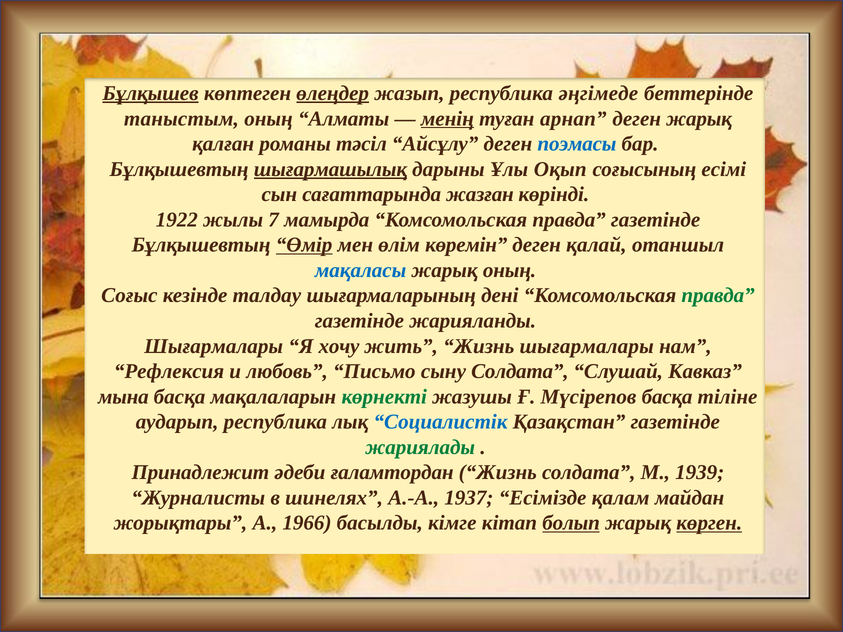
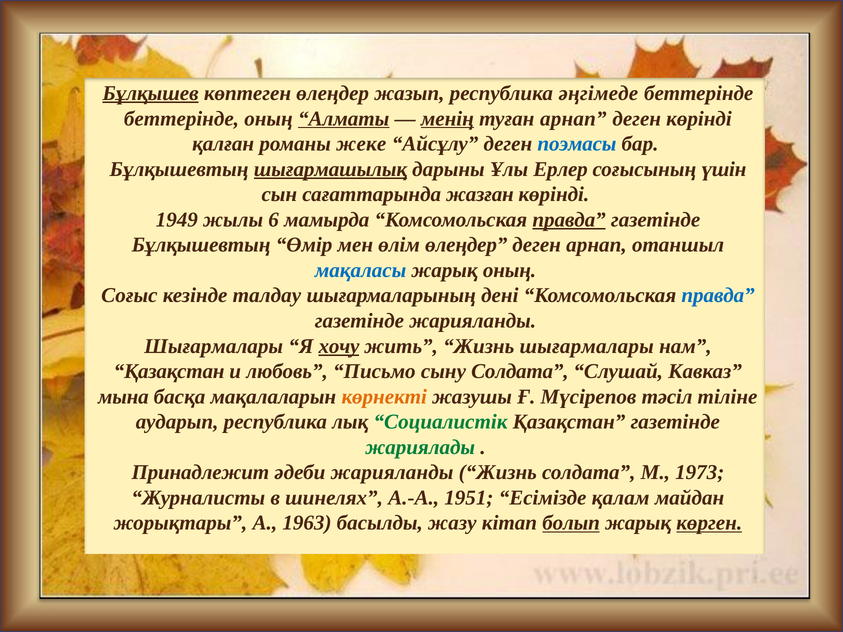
өлеңдер underline: present -> none (333, 93)
таныстым: таныстым -> беттерінде (181, 119)
Алматы underline: none -> present (344, 119)
деген жарық: жарық -> көрінді (699, 119)
тәсіл: тәсіл -> жеке (361, 144)
Оқып: Оқып -> Ерлер (560, 169)
есімі: есімі -> үшін (724, 169)
1922: 1922 -> 1949 (177, 220)
7: 7 -> 6 (274, 220)
правда underline: none -> present (569, 220)
Өмір underline: present -> none (304, 245)
өлім көремін: көремін -> өлеңдер (466, 245)
деген қалай: қалай -> арнап (596, 245)
правда colour: green -> blue (718, 296)
хочу underline: none -> present (339, 346)
Рефлексия: Рефлексия -> Қазақстан (169, 371)
көрнекті colour: green -> orange (384, 397)
Мүсірепов басқа: басқа -> тәсіл (667, 397)
Социалистік colour: blue -> green (441, 422)
әдеби ғаламтордан: ғаламтордан -> жарияланды (392, 473)
1939: 1939 -> 1973 (700, 473)
1937: 1937 -> 1951 (469, 498)
1966: 1966 -> 1963 (307, 523)
кімге: кімге -> жазу (452, 523)
